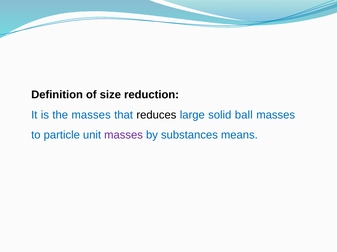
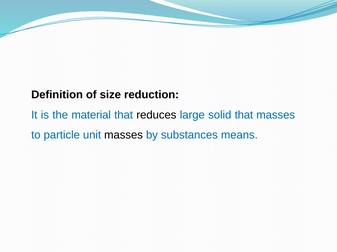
the masses: masses -> material (91, 115)
solid ball: ball -> that (244, 115)
masses colour: purple -> black (124, 135)
